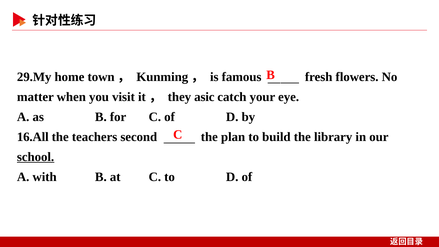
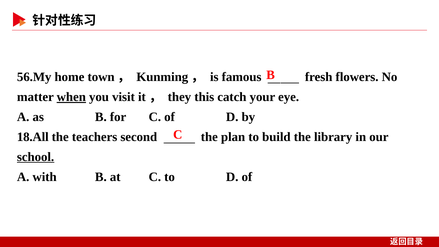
29.My: 29.My -> 56.My (34, 77)
when underline: none -> present (71, 97)
asic: asic -> this (204, 97)
16.All: 16.All -> 18.All (33, 137)
